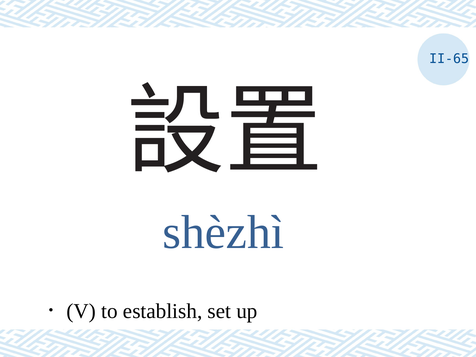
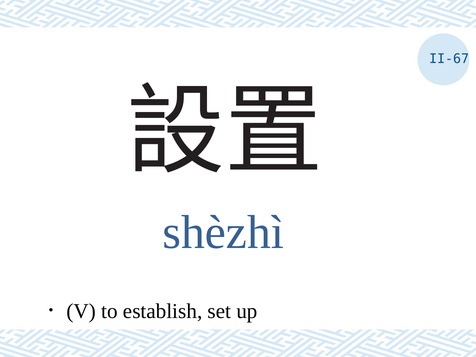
II-65: II-65 -> II-67 (449, 59)
